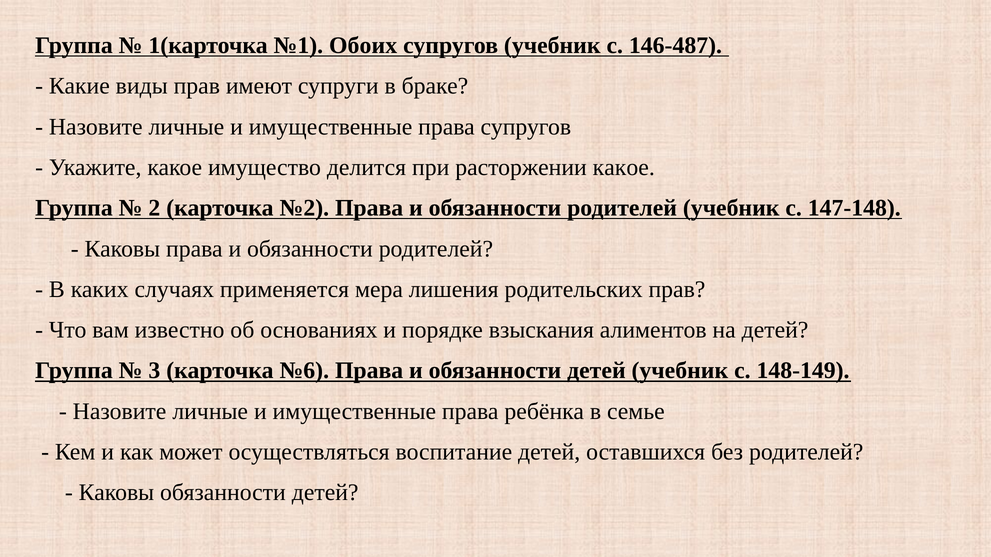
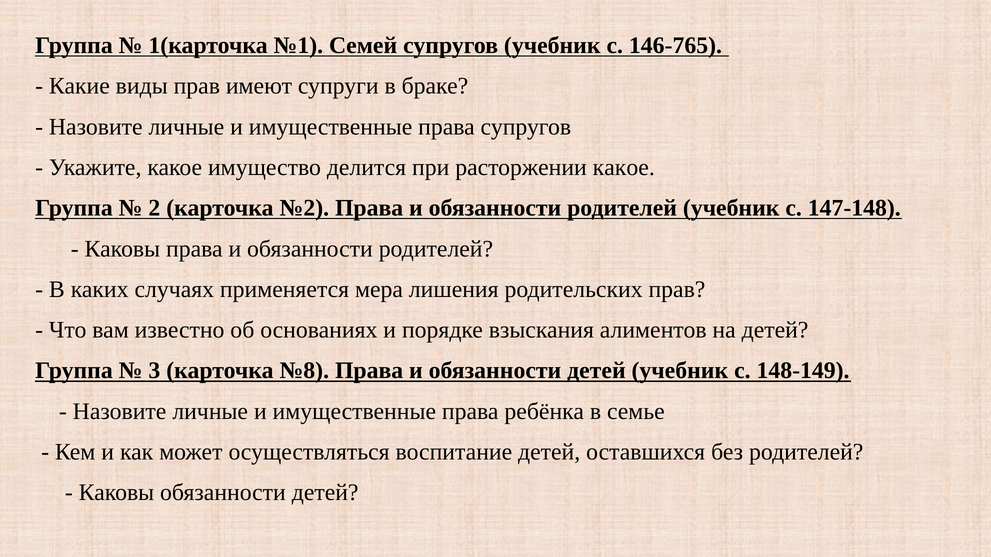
Обоих: Обоих -> Семей (363, 46)
146-487: 146-487 -> 146-765 (675, 46)
№6: №6 -> №8 (304, 371)
